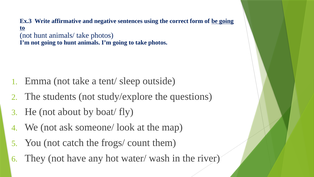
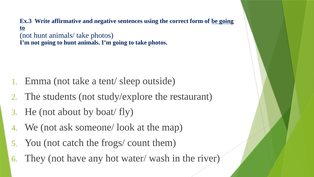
questions: questions -> restaurant (191, 96)
